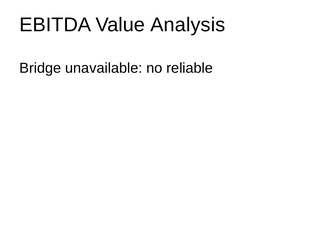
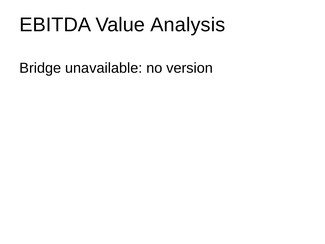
reliable: reliable -> version (190, 68)
